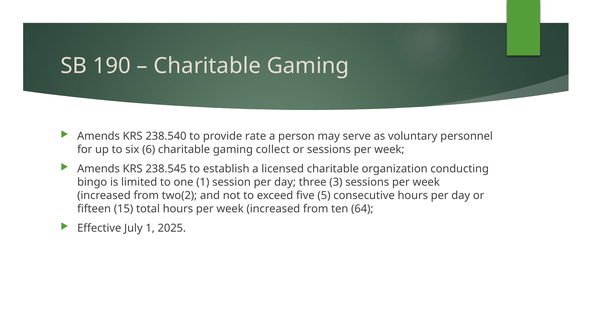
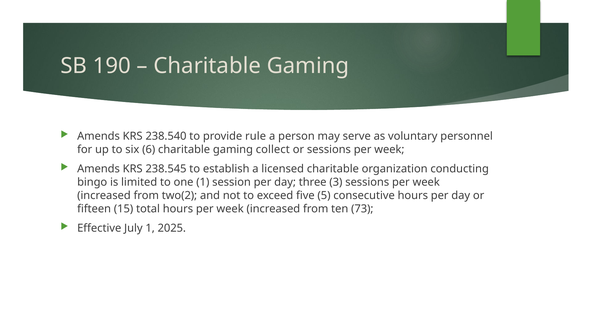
rate: rate -> rule (256, 136)
64: 64 -> 73 (362, 209)
